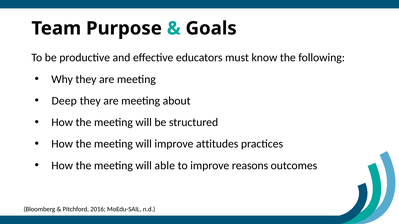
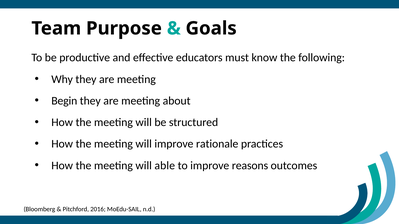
Deep: Deep -> Begin (64, 101)
attitudes: attitudes -> rationale (217, 144)
